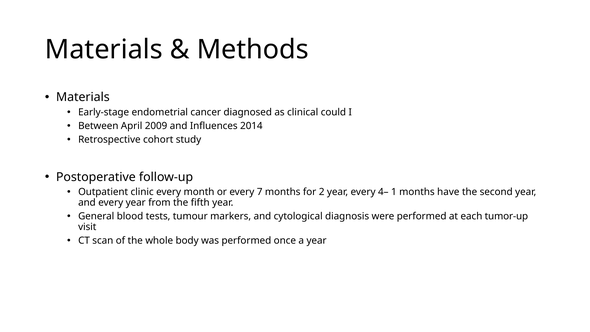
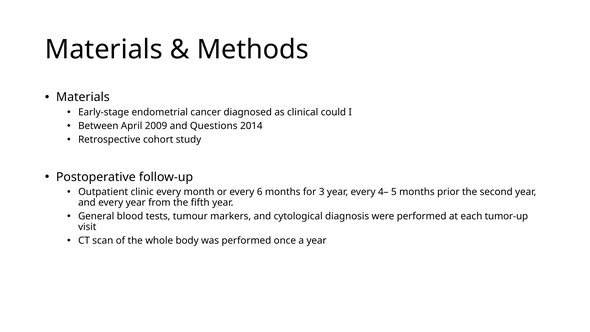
Influences: Influences -> Questions (214, 126)
7: 7 -> 6 (260, 192)
2: 2 -> 3 (322, 192)
1: 1 -> 5 (394, 192)
have: have -> prior (448, 192)
